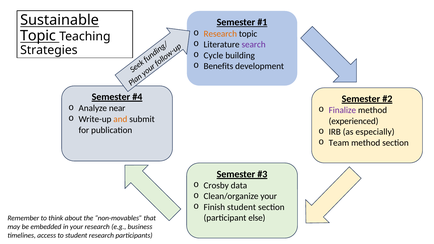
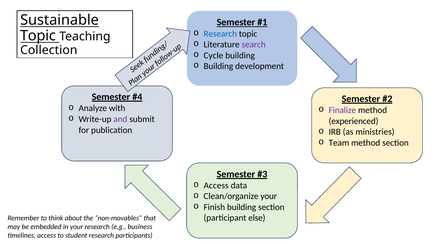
Research colour: orange -> blue (220, 34)
Strategies: Strategies -> Collection (49, 50)
Benefits: Benefits -> Building (218, 66)
near: near -> with (117, 108)
and colour: orange -> purple (120, 119)
especially: especially -> ministries (375, 132)
Crosby: Crosby -> Access (216, 186)
Finish student: student -> building (242, 207)
